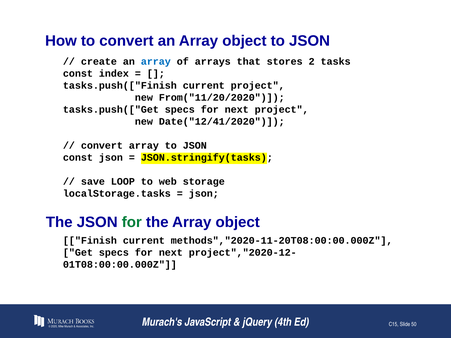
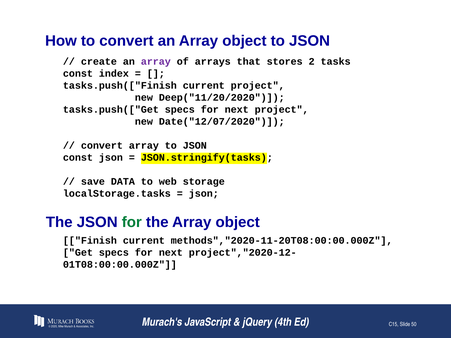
array colour: blue -> purple (156, 62)
From("11/20/2020: From("11/20/2020 -> Deep("11/20/2020 (222, 98)
Date("12/41/2020: Date("12/41/2020 -> Date("12/07/2020 (222, 122)
LOOP: LOOP -> DATA (123, 182)
